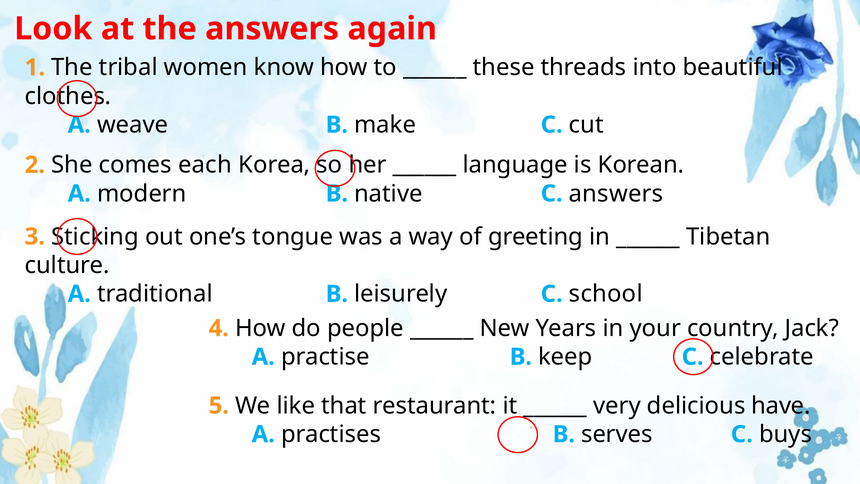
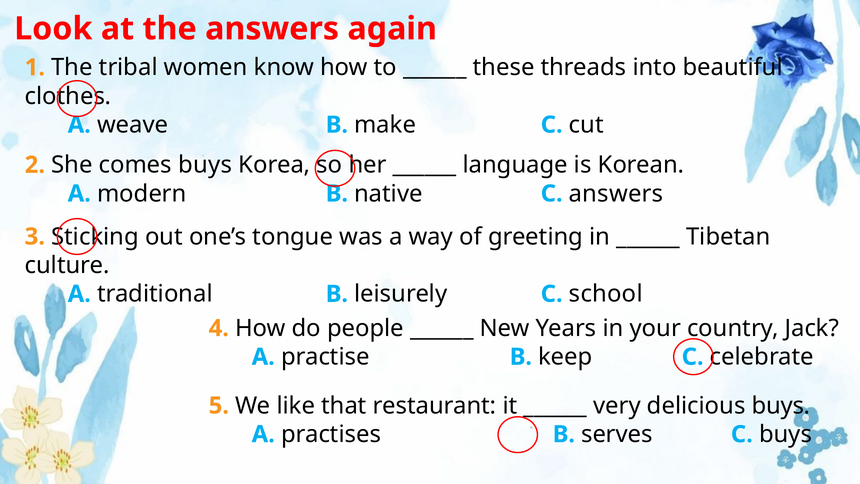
comes each: each -> buys (205, 165)
delicious have: have -> buys (781, 405)
